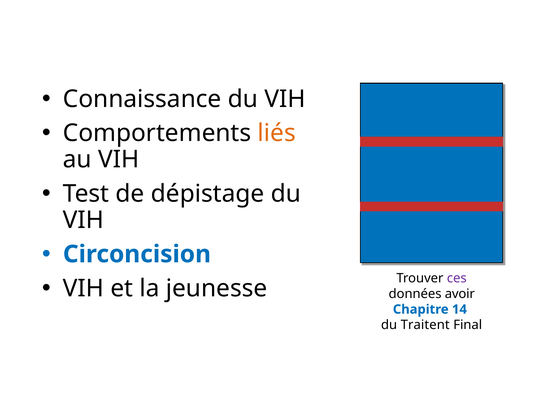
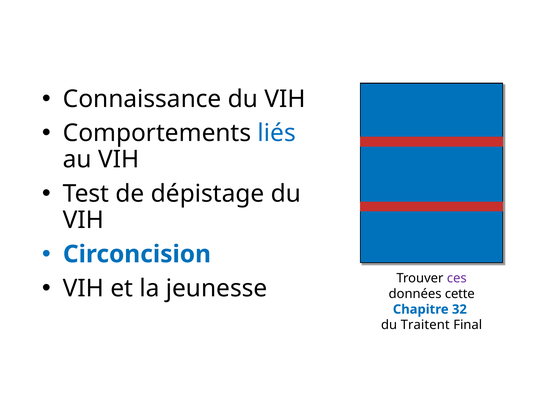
liés colour: orange -> blue (277, 133)
avoir: avoir -> cette (460, 294)
14: 14 -> 32 (459, 310)
